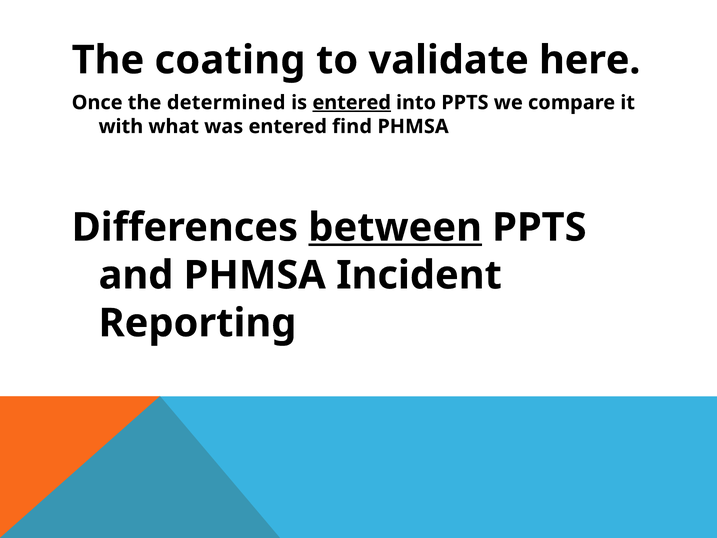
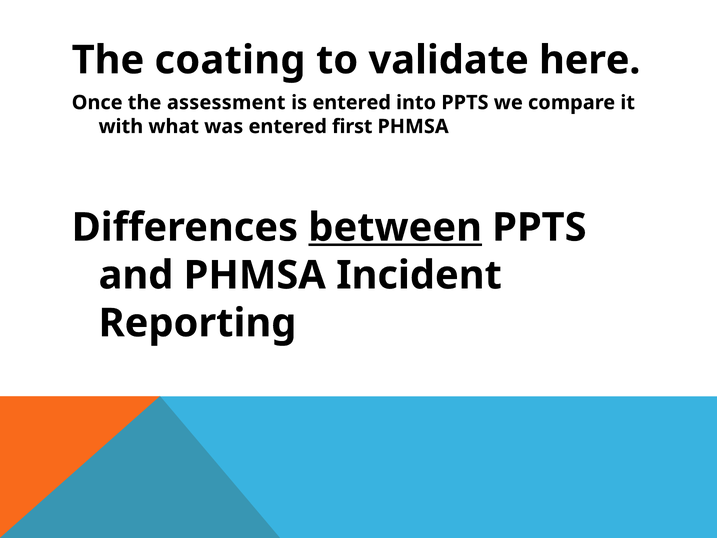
determined: determined -> assessment (226, 103)
entered underline: present -> none (352, 103)
find: find -> first (352, 126)
